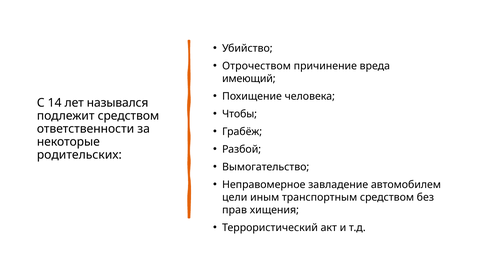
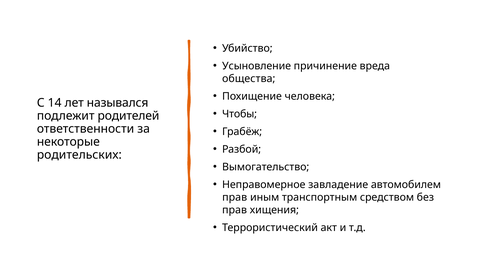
Отрочеством: Отрочеством -> Усыновление (257, 66)
имеющий: имеющий -> общества (249, 79)
подлежит средством: средством -> родителей (128, 116)
цели: цели -> прав (235, 197)
